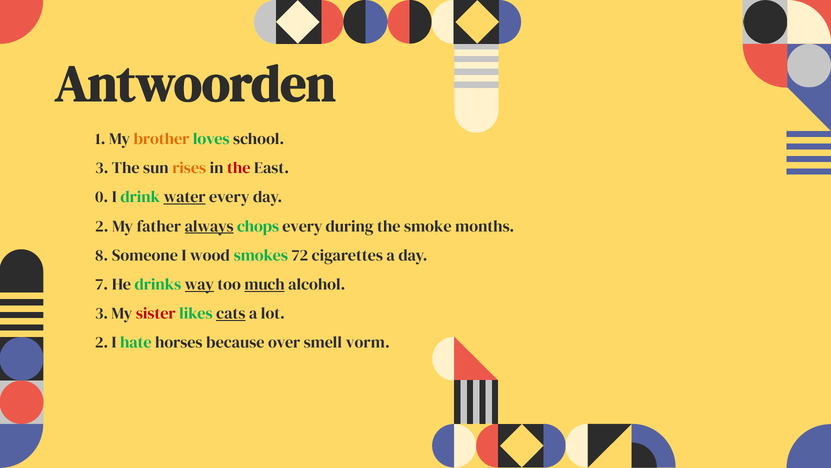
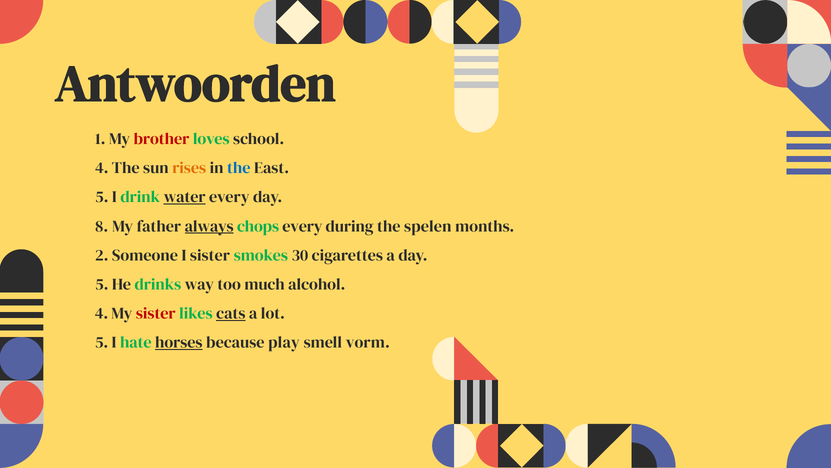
brother colour: orange -> red (161, 139)
3: 3 -> 4 (102, 168)
the colour: red -> blue (239, 168)
0: 0 -> 5 (102, 197)
2: 2 -> 8 (102, 226)
smoke: smoke -> spelen (428, 226)
8: 8 -> 2 (102, 255)
I wood: wood -> sister (210, 255)
72: 72 -> 30 (300, 255)
7: 7 -> 5 (102, 284)
way underline: present -> none (199, 284)
much underline: present -> none (265, 284)
3: 3 -> 4 (102, 313)
2: 2 -> 5 (102, 342)
horses underline: none -> present (179, 342)
over: over -> play (284, 342)
